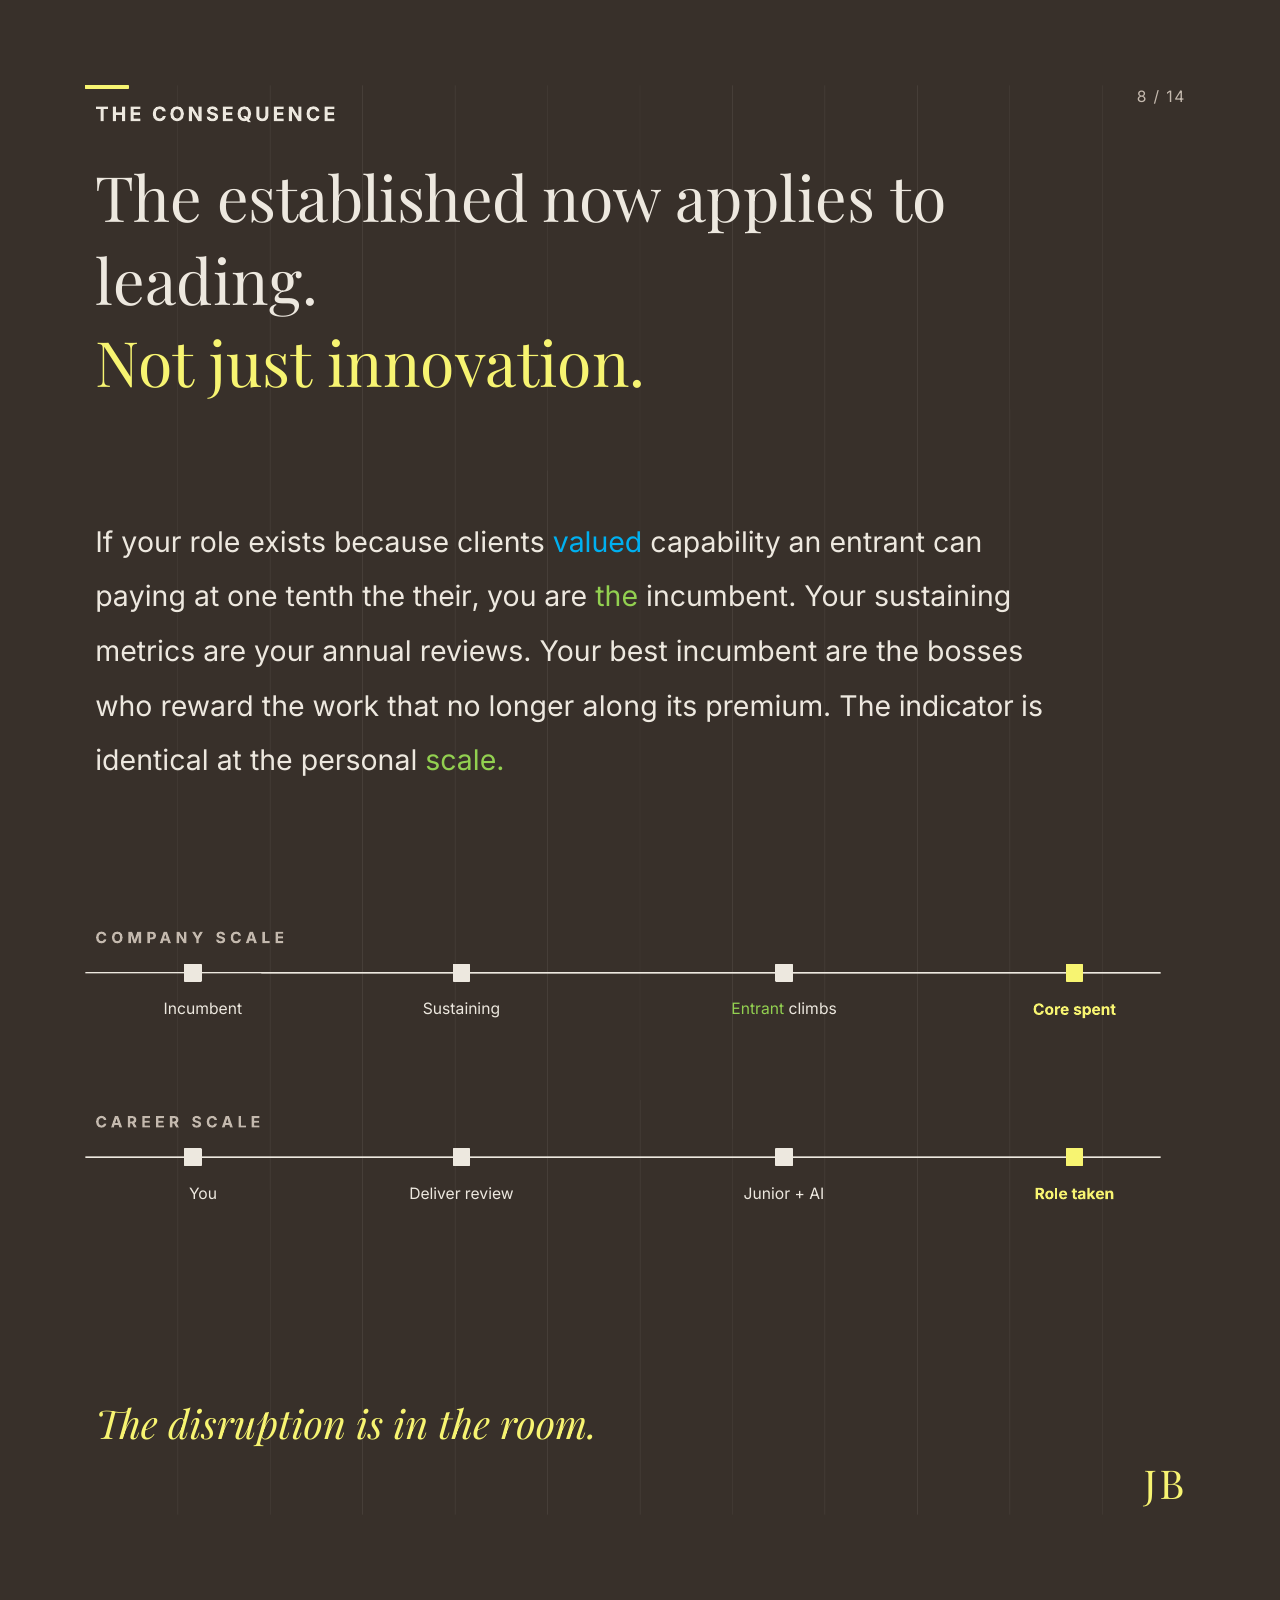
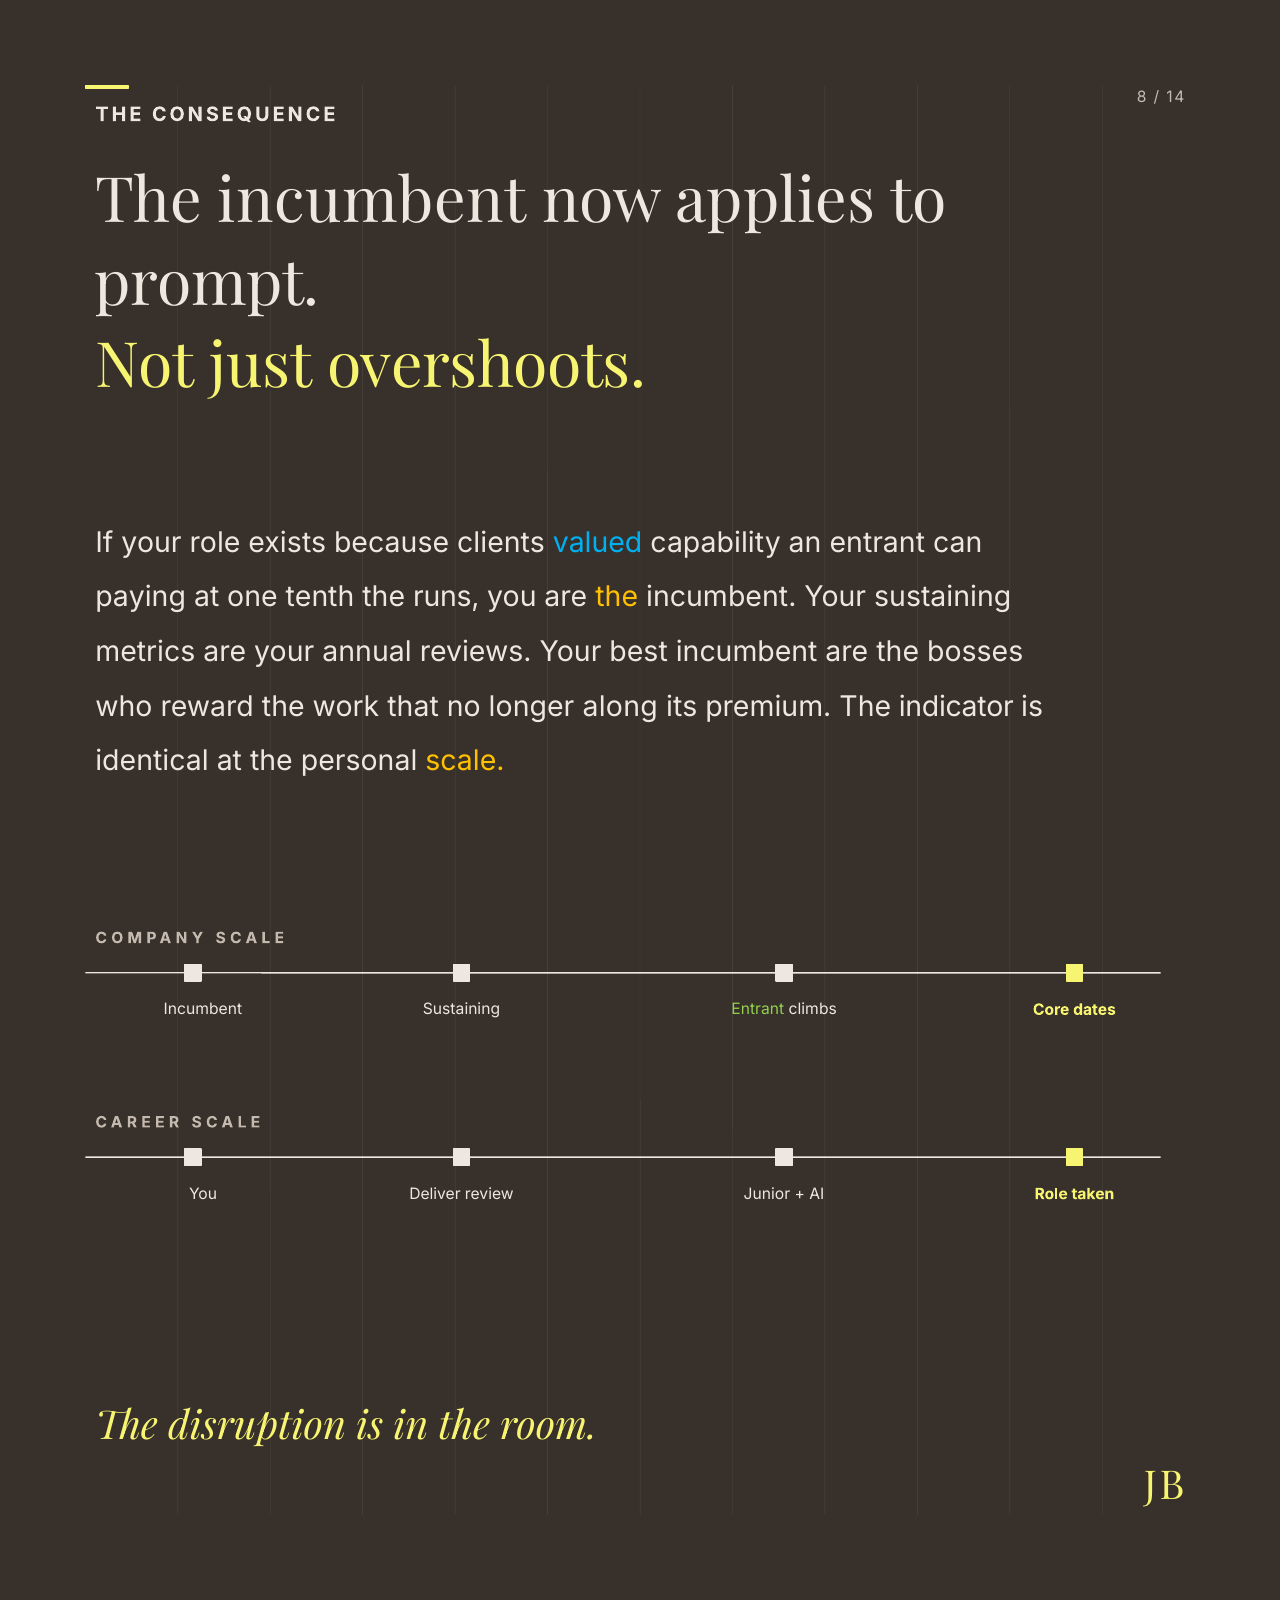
established: established -> incumbent (372, 202)
leading: leading -> prompt (207, 285)
innovation: innovation -> overshoots (487, 366)
their: their -> runs (446, 598)
the colour: light green -> yellow (617, 598)
scale colour: light green -> yellow (465, 761)
spent: spent -> dates (1094, 1010)
